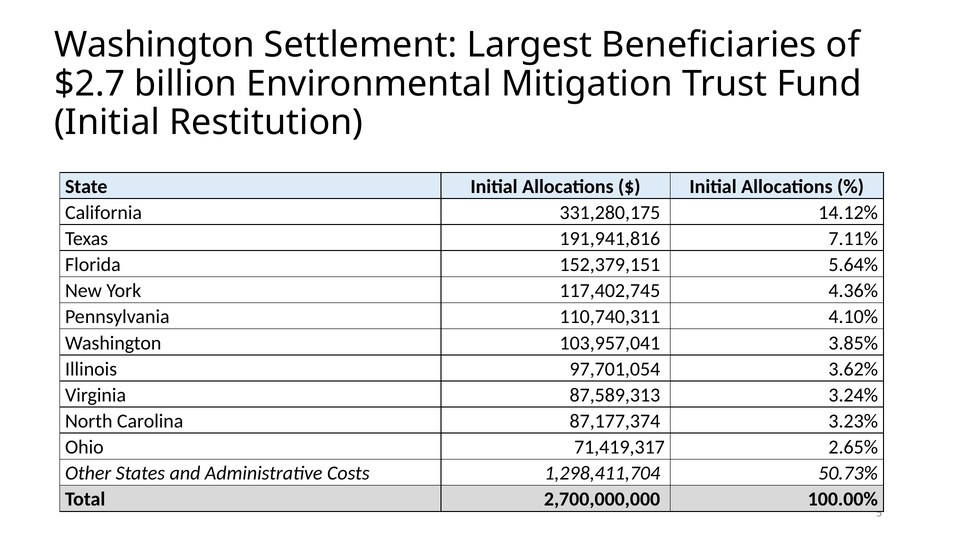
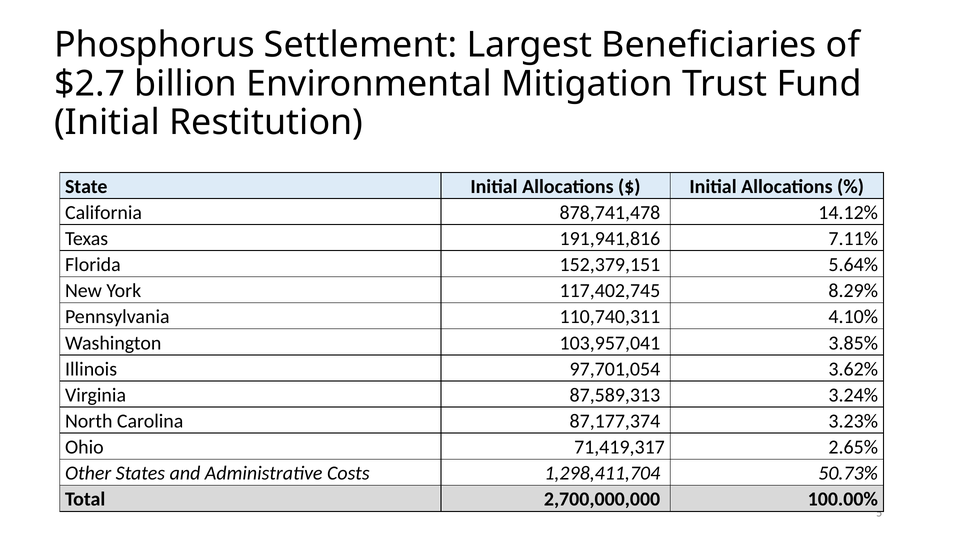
Washington: Washington -> Phosphorus (155, 45)
331,280,175: 331,280,175 -> 878,741,478 (610, 213)
4.36%: 4.36% -> 8.29% (853, 291)
